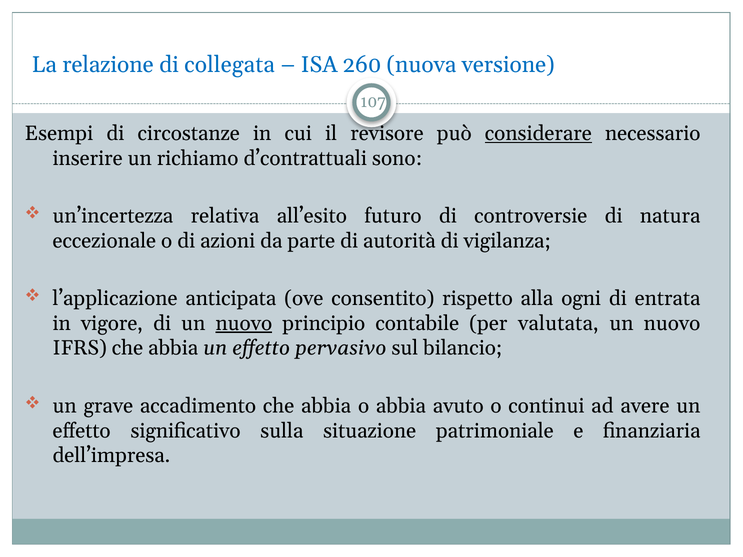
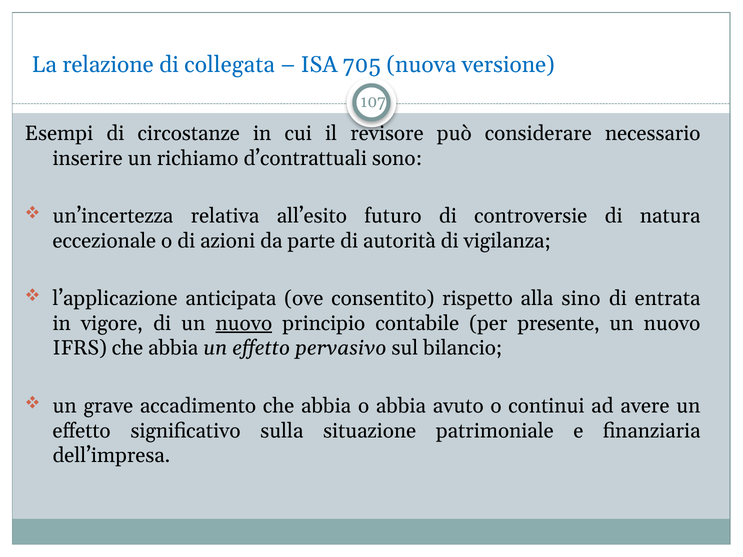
260: 260 -> 705 (362, 65)
considerare underline: present -> none (538, 134)
ogni: ogni -> sino (581, 299)
valutata: valutata -> presente (559, 324)
